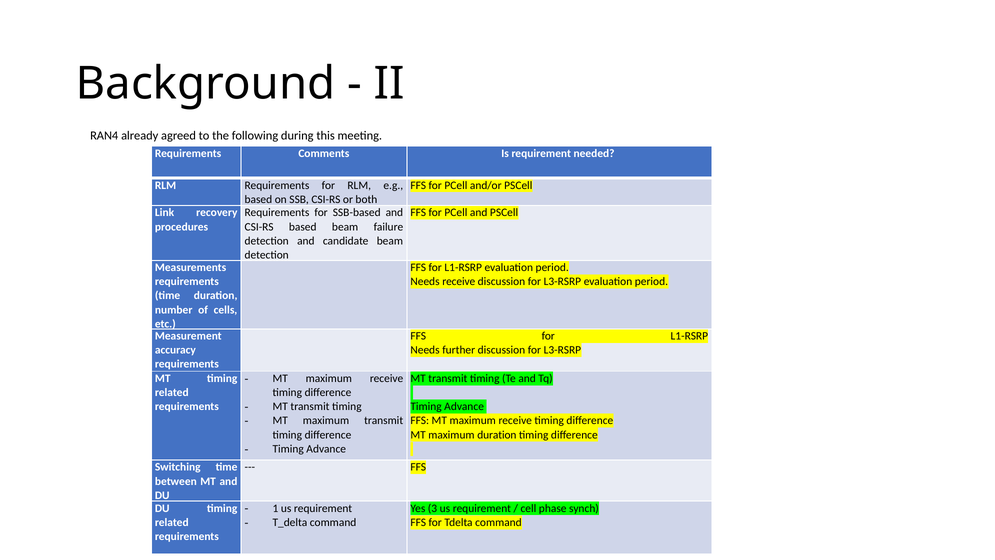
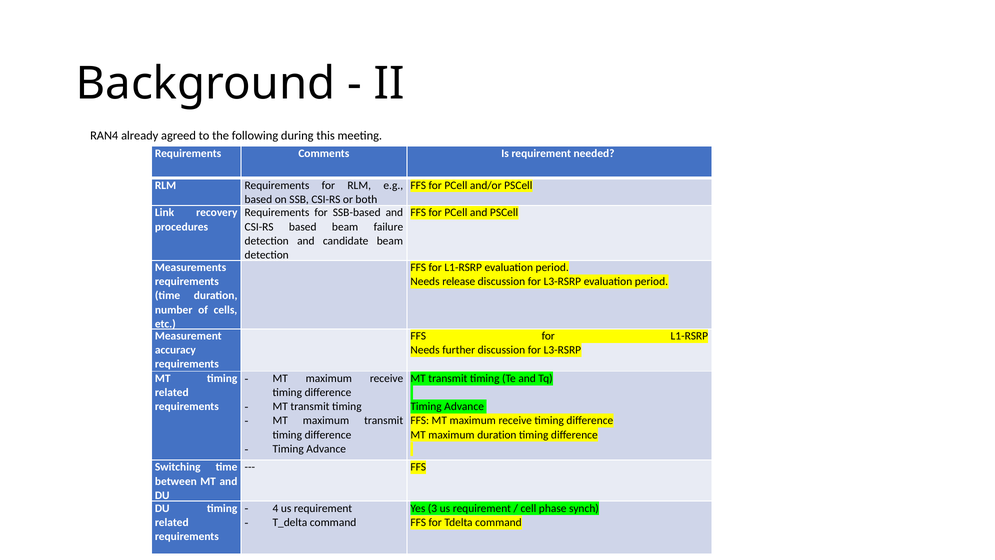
Needs receive: receive -> release (459, 281)
1: 1 -> 4 (275, 508)
